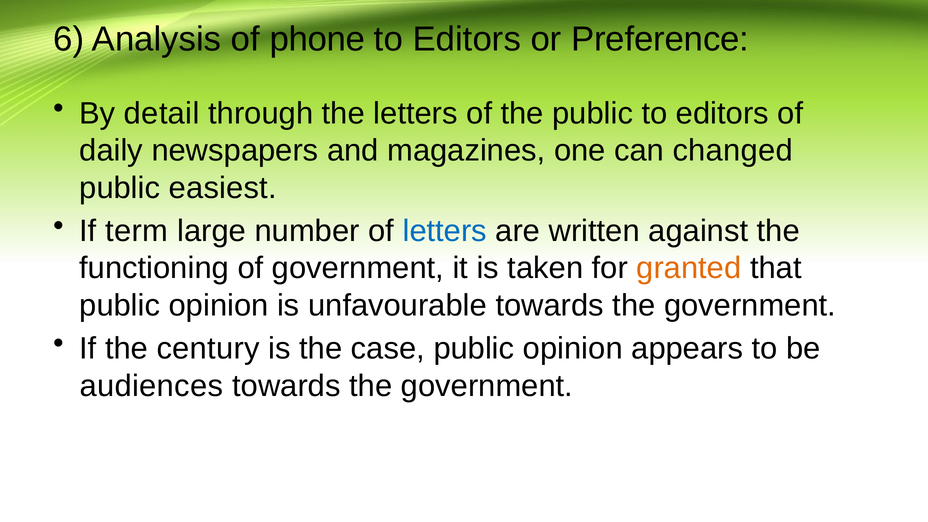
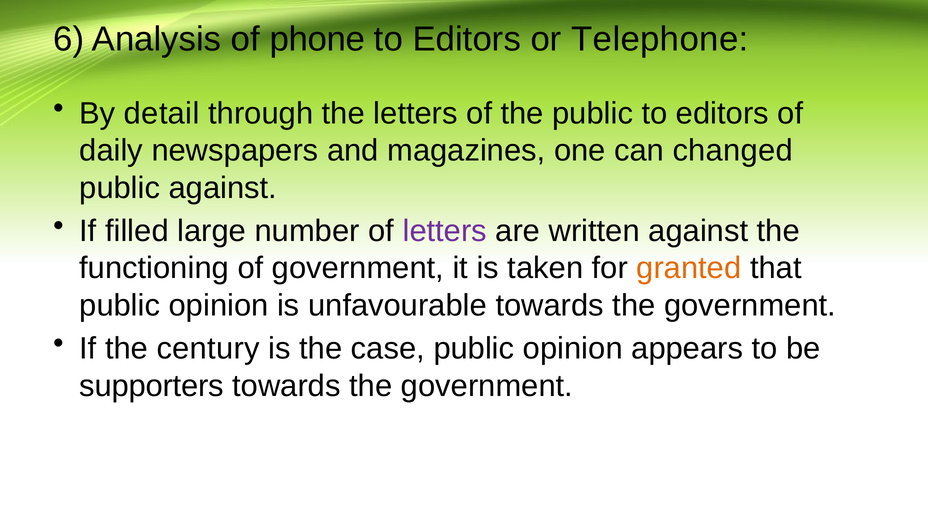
Preference: Preference -> Telephone (660, 39)
public easiest: easiest -> against (223, 188)
term: term -> filled (137, 231)
letters colour: blue -> purple (445, 231)
audiences: audiences -> supporters (152, 386)
